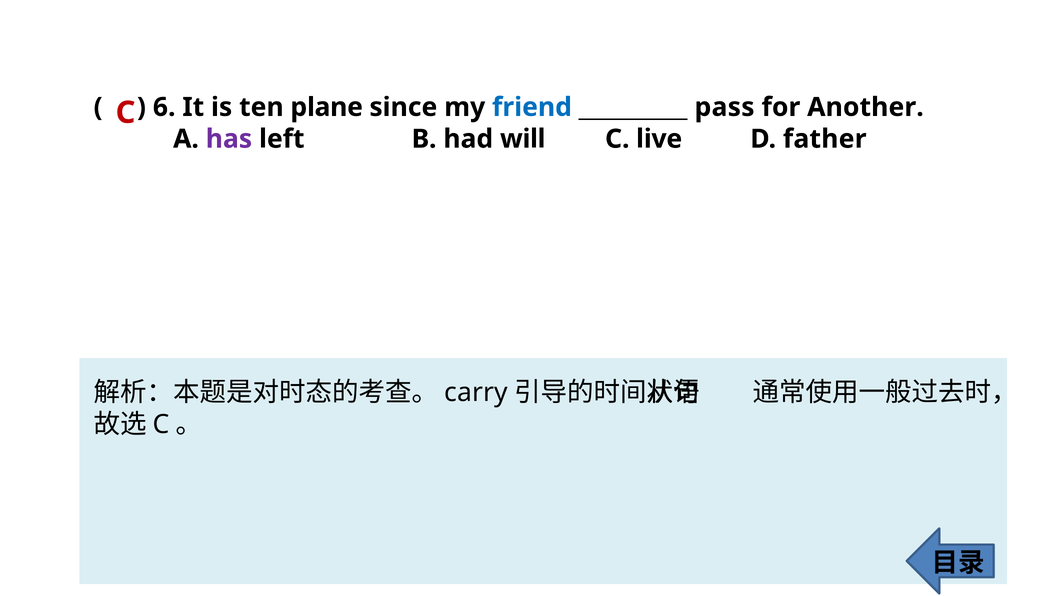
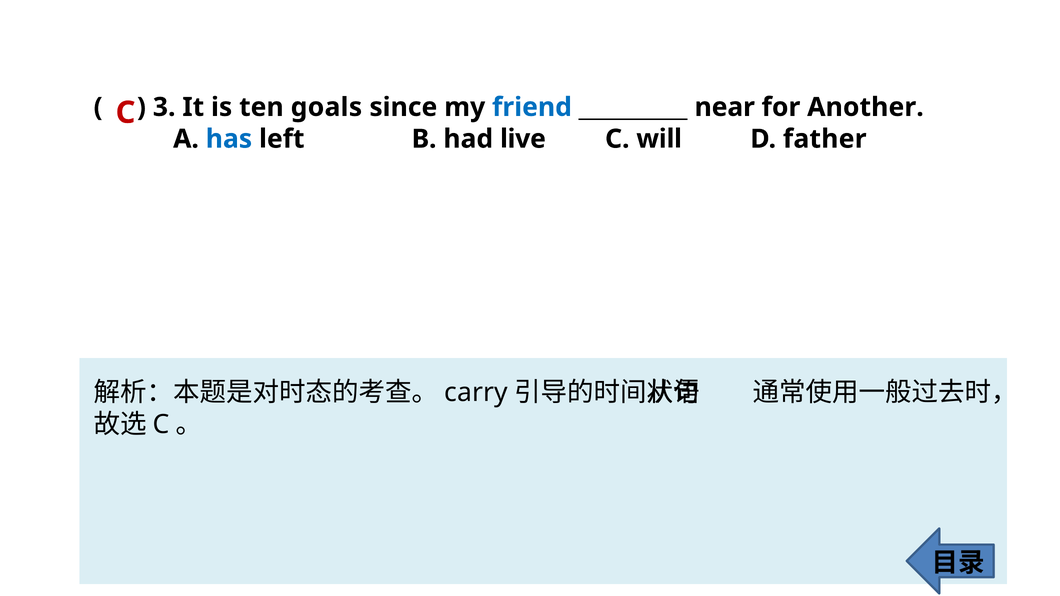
6: 6 -> 3 (164, 107)
plane: plane -> goals (326, 107)
pass: pass -> near (725, 107)
has colour: purple -> blue (229, 139)
will: will -> live (523, 139)
live: live -> will (659, 139)
